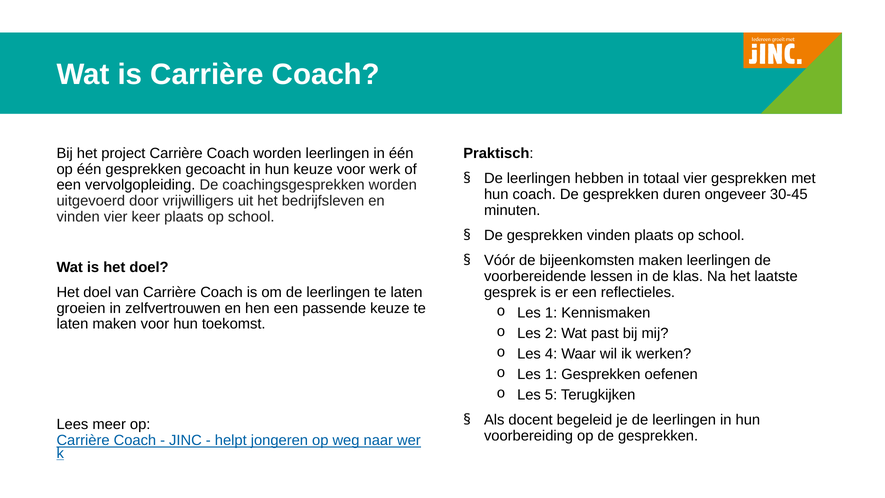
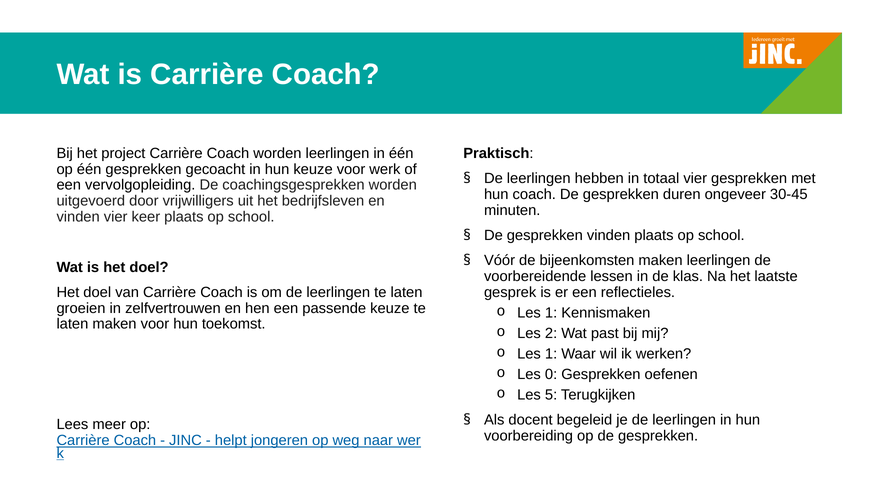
4: 4 -> 1 (551, 354)
1: 1 -> 0 (551, 374)
